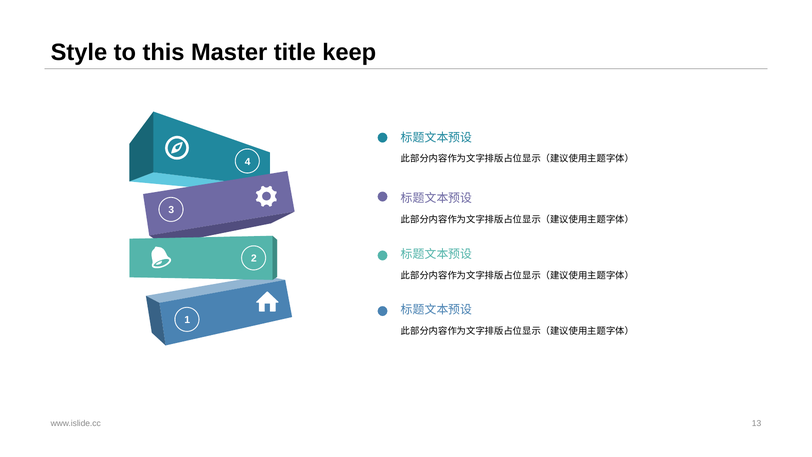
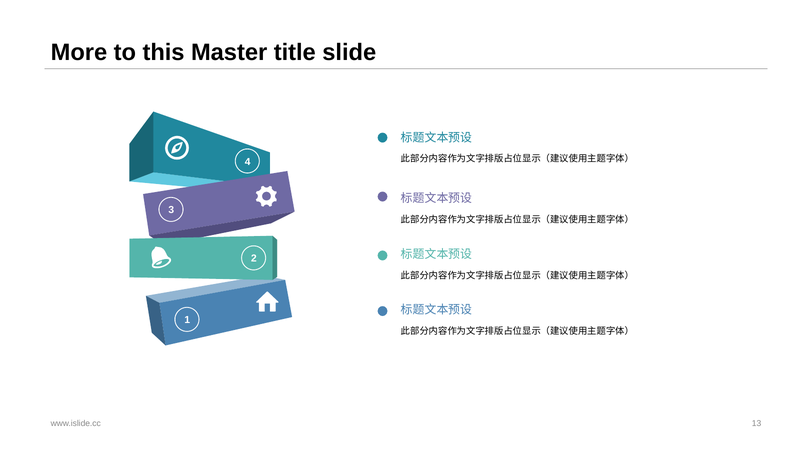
Style: Style -> More (79, 53)
keep: keep -> slide (349, 53)
